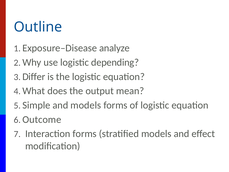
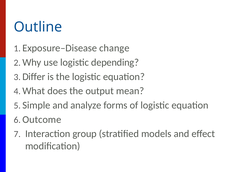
analyze: analyze -> change (114, 48)
and models: models -> analyze (86, 105)
Interaction forms: forms -> group (85, 134)
